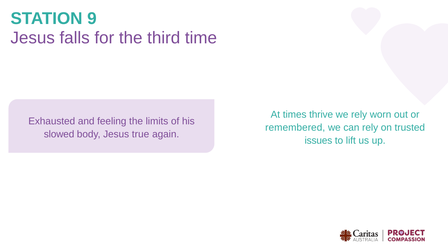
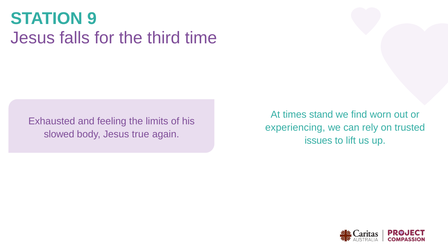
thrive: thrive -> stand (321, 114)
we rely: rely -> find (359, 114)
remembered: remembered -> experiencing (295, 128)
